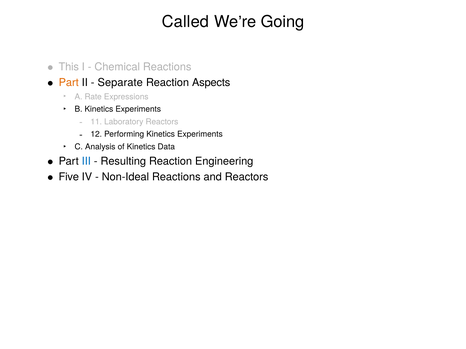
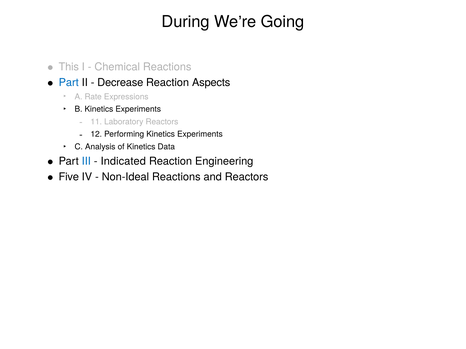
Called: Called -> During (186, 22)
Part colour: orange -> blue (69, 83)
Separate: Separate -> Decrease (120, 83)
Resulting: Resulting -> Indicated (123, 161)
